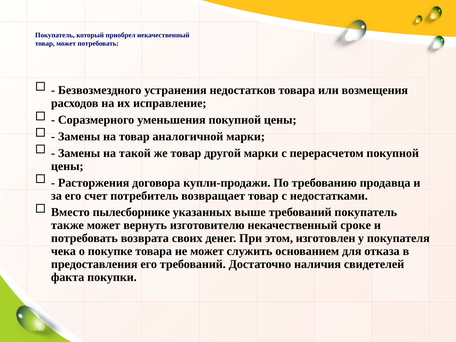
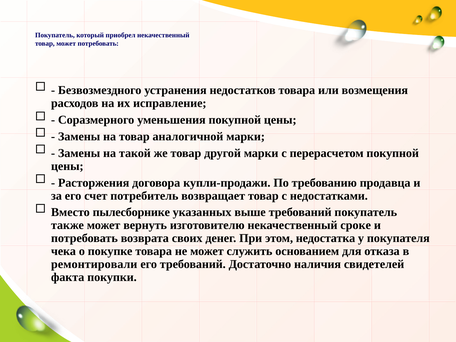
изготовлен: изготовлен -> недостатка (326, 238)
предоставления: предоставления -> ремонтировали (94, 264)
